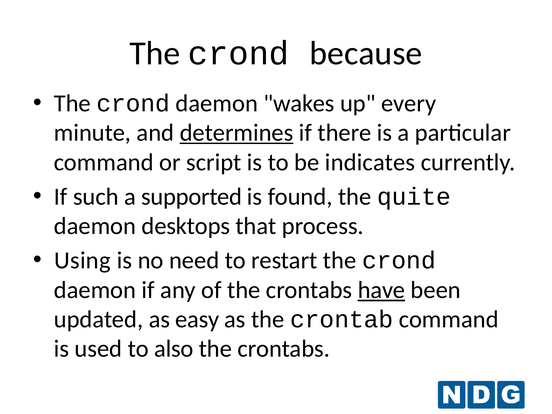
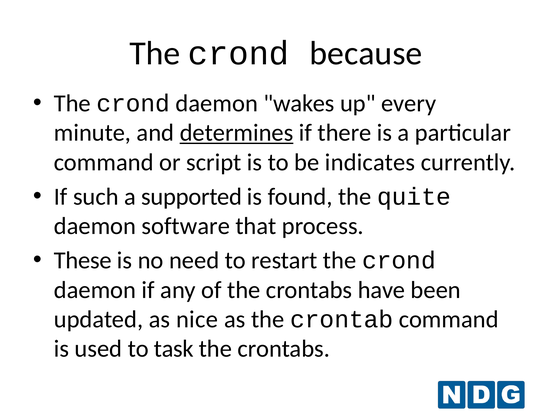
desktops: desktops -> software (186, 226)
Using: Using -> These (83, 260)
have underline: present -> none (381, 290)
easy: easy -> nice (197, 319)
also: also -> task (174, 349)
